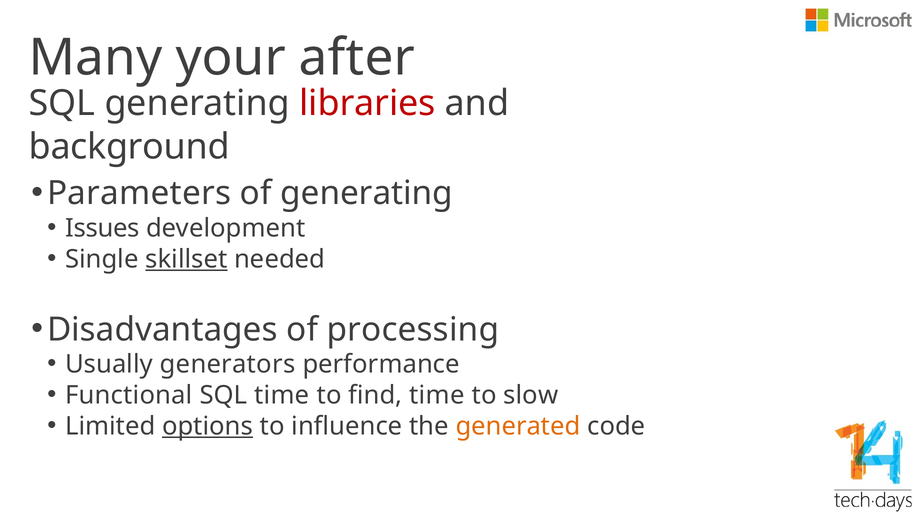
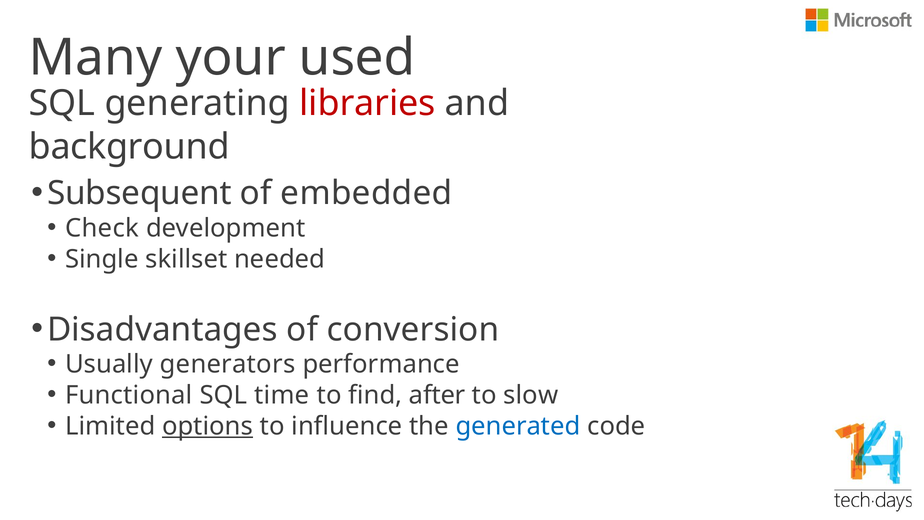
after: after -> used (357, 58)
Parameters: Parameters -> Subsequent (139, 193)
of generating: generating -> embedded (366, 193)
Issues: Issues -> Check (102, 228)
skillset underline: present -> none (186, 259)
processing: processing -> conversion (413, 329)
find time: time -> after (437, 395)
generated colour: orange -> blue (518, 426)
